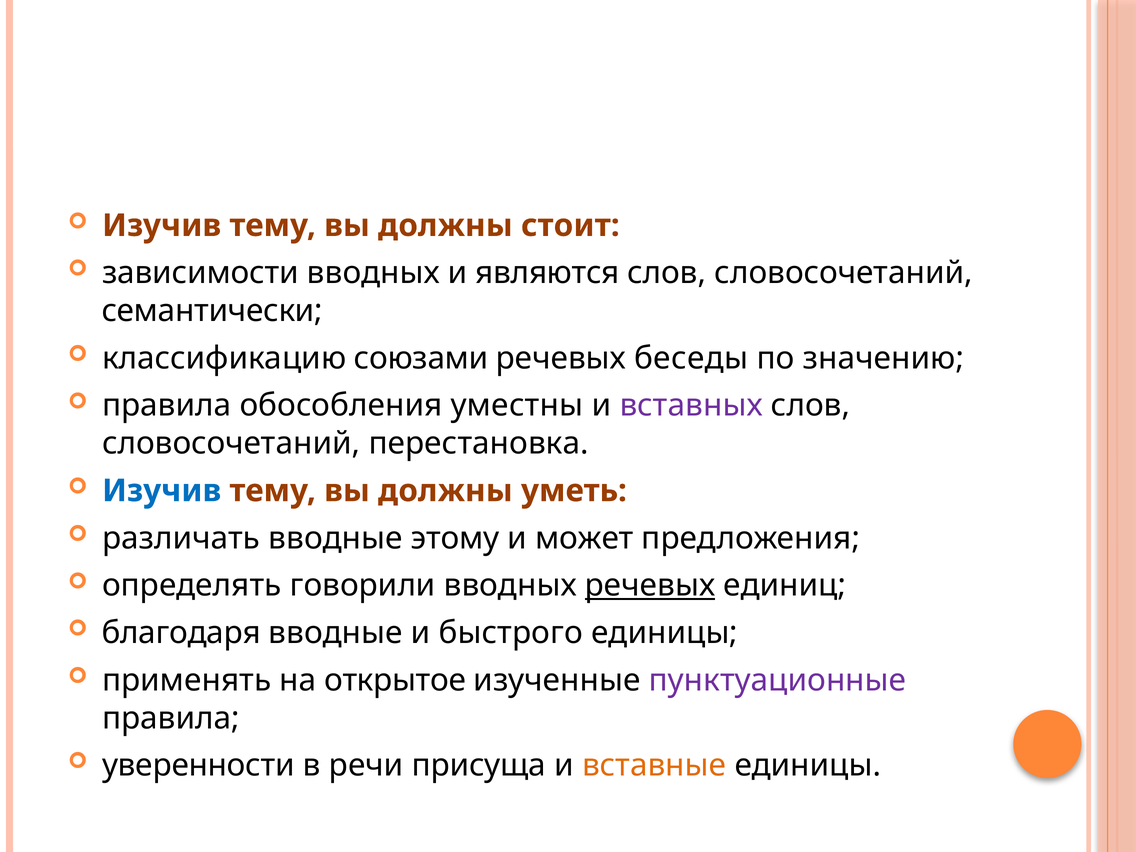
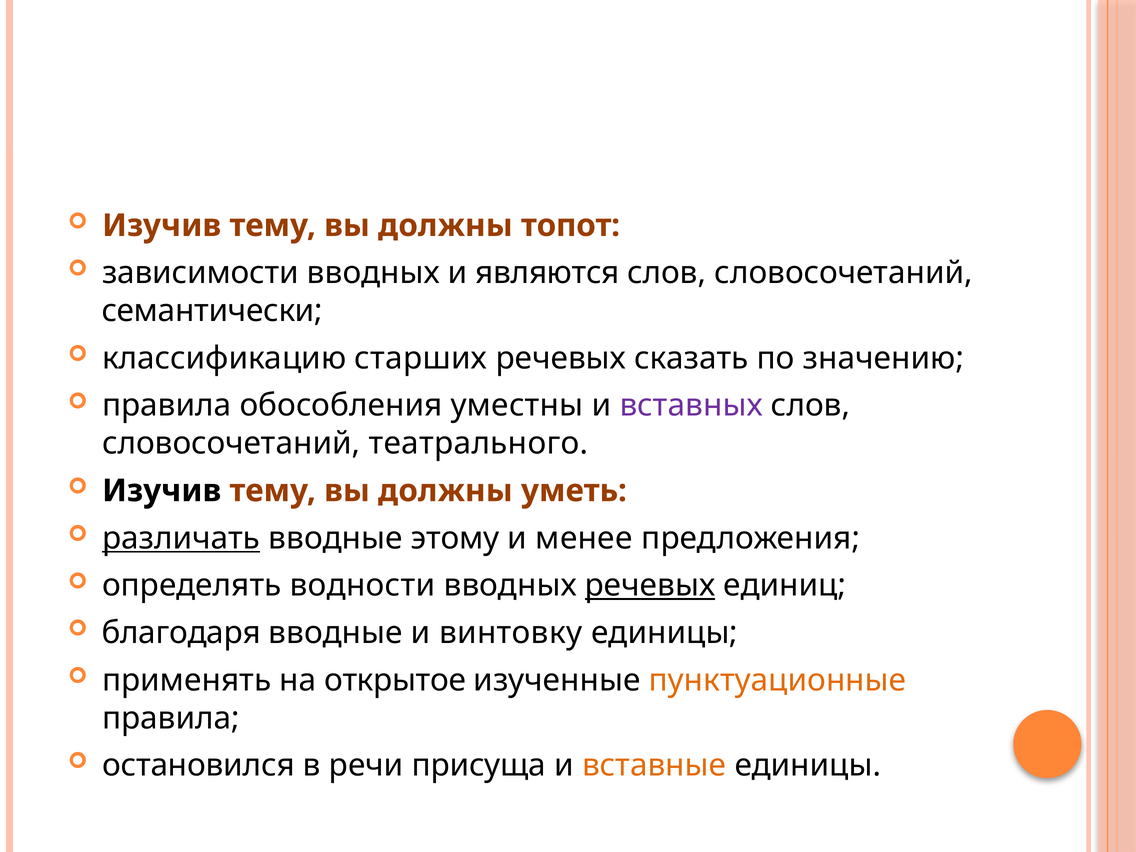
стоит: стоит -> топот (571, 226)
союзами: союзами -> старших (421, 358)
беседы: беседы -> сказать (691, 358)
перестановка: перестановка -> театрального (479, 443)
Изучив colour: blue -> black (162, 491)
различать underline: none -> present (181, 538)
может: может -> менее (584, 538)
говорили: говорили -> водности (363, 585)
быстрого: быстрого -> винтовку (511, 633)
пунктуационные colour: purple -> orange (777, 680)
уверенности: уверенности -> остановился (198, 765)
